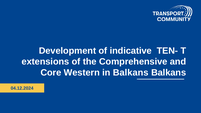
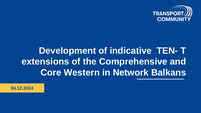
in Balkans: Balkans -> Network (131, 73)
